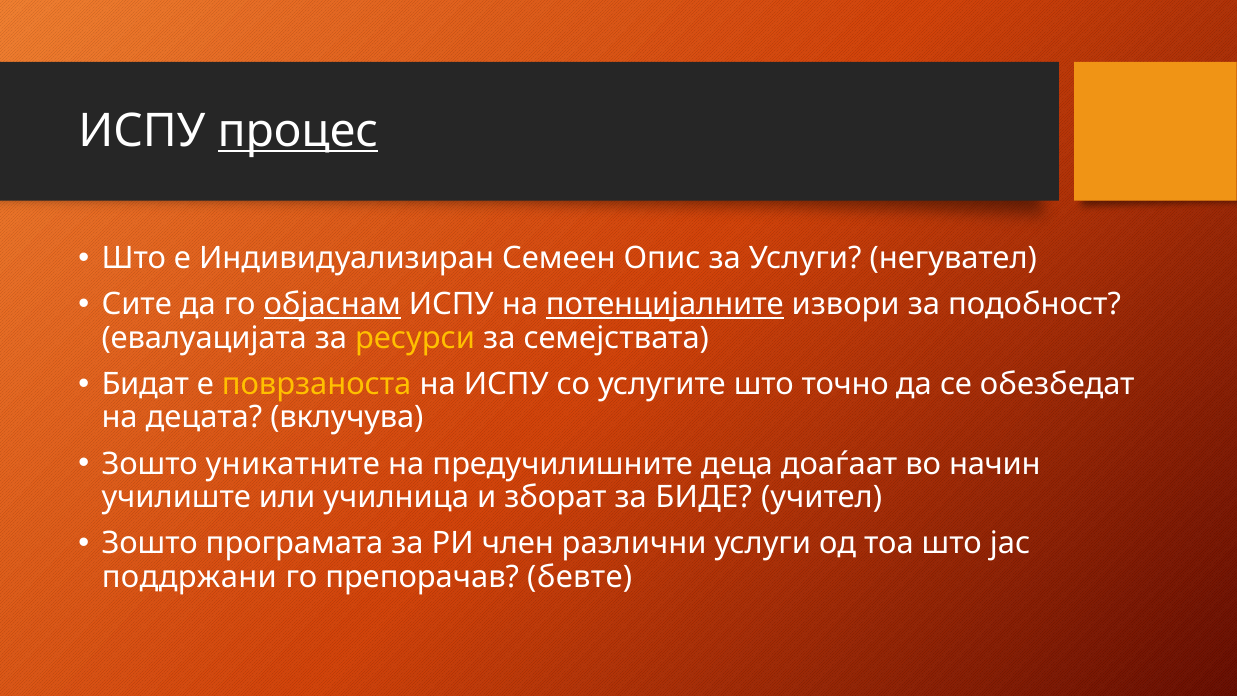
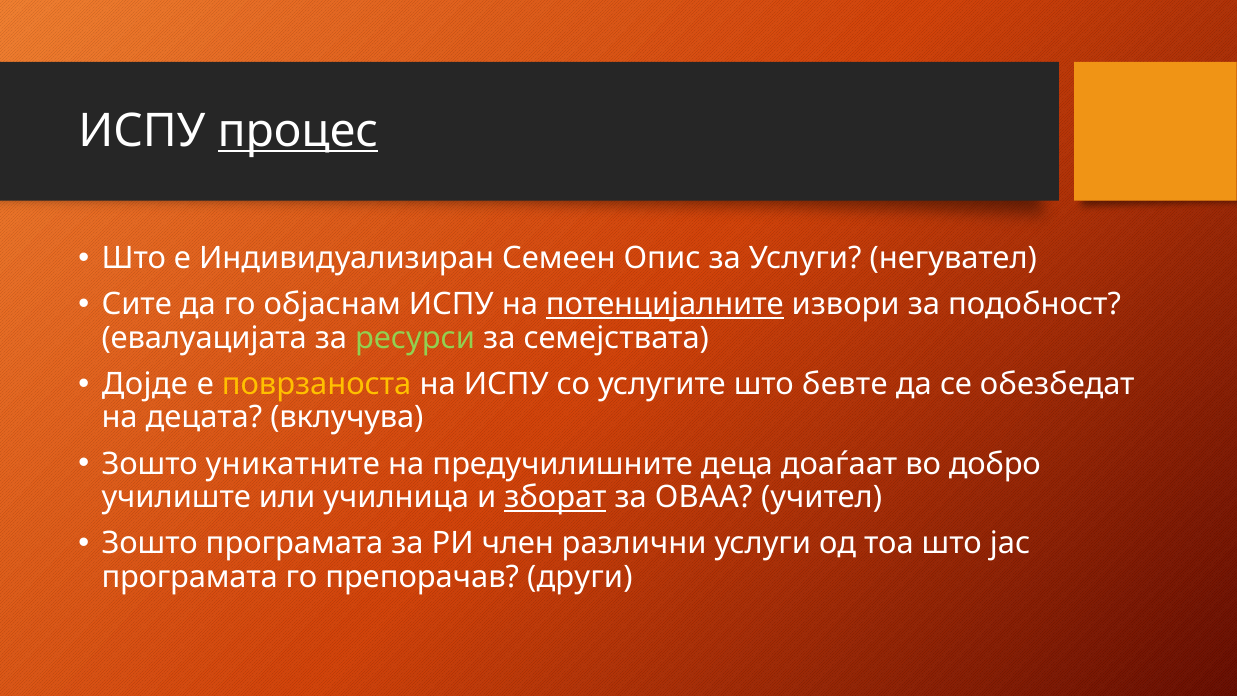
објаснам underline: present -> none (332, 305)
ресурси colour: yellow -> light green (415, 338)
Бидат: Бидат -> Дојде (145, 384)
точно: точно -> бевте (845, 384)
начин: начин -> добро (995, 464)
зборат underline: none -> present (555, 497)
БИДЕ: БИДЕ -> ОВАА (704, 497)
поддржани: поддржани -> програмата (190, 577)
бевте: бевте -> други (580, 577)
